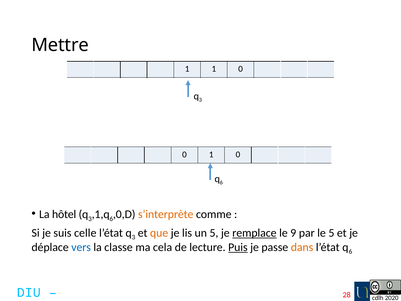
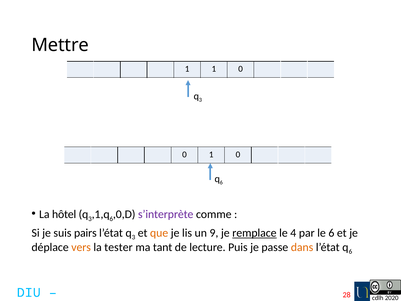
s’interprète colour: orange -> purple (166, 214)
celle: celle -> pairs (85, 233)
un 5: 5 -> 9 (214, 233)
9: 9 -> 4 (293, 233)
le 5: 5 -> 6 (331, 233)
vers colour: blue -> orange (81, 247)
classe: classe -> tester (119, 247)
cela: cela -> tant (163, 247)
Puis underline: present -> none (238, 247)
